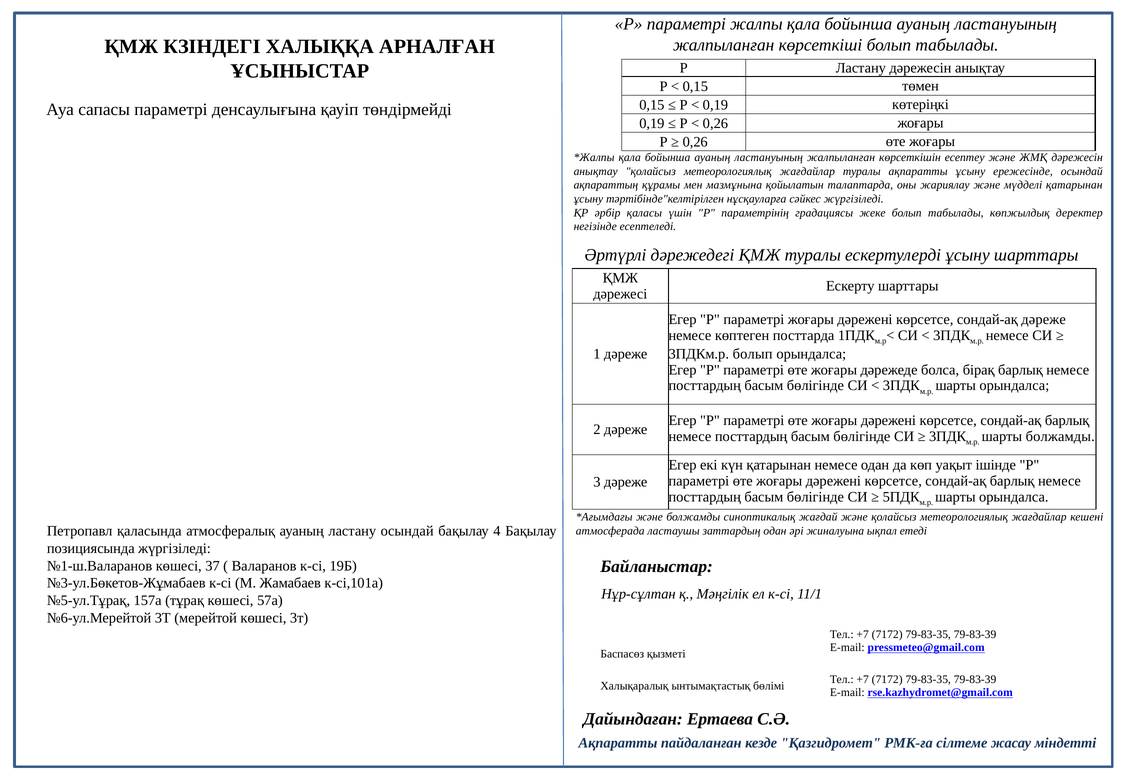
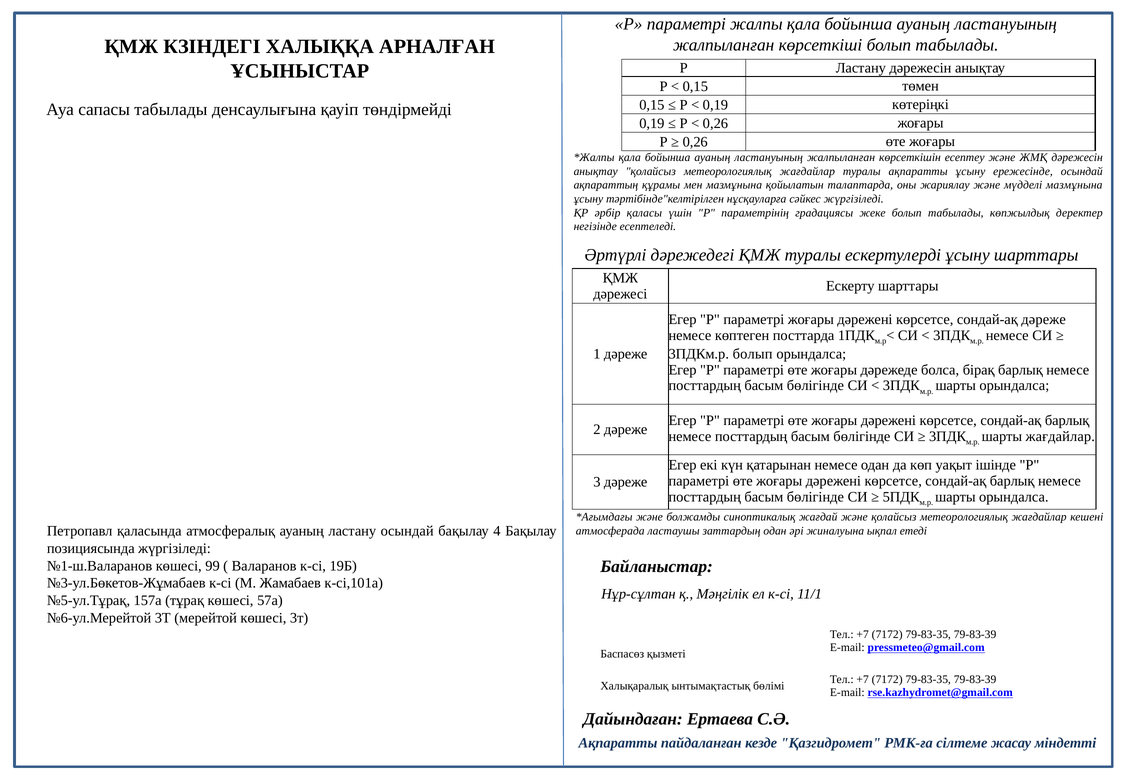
сапасы параметрі: параметрі -> табылады (171, 109)
мүдделі қатарынан: қатарынан -> мазмұнына (1074, 185)
шарты болжамды: болжамды -> жағдайлар (1060, 436)
37: 37 -> 99 (213, 566)
